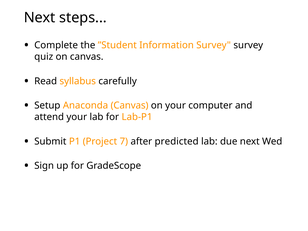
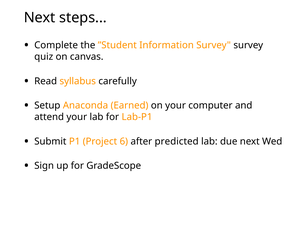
Anaconda Canvas: Canvas -> Earned (129, 105)
7: 7 -> 6 (124, 141)
